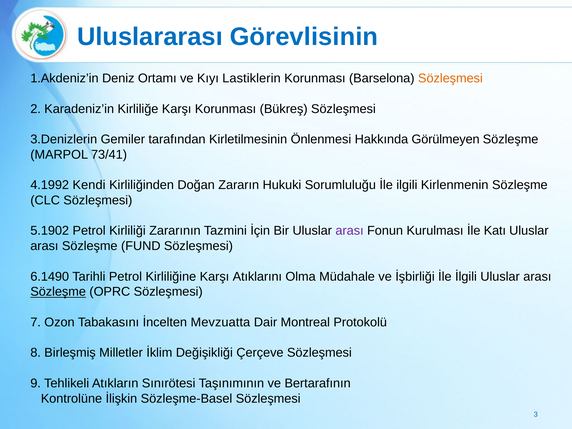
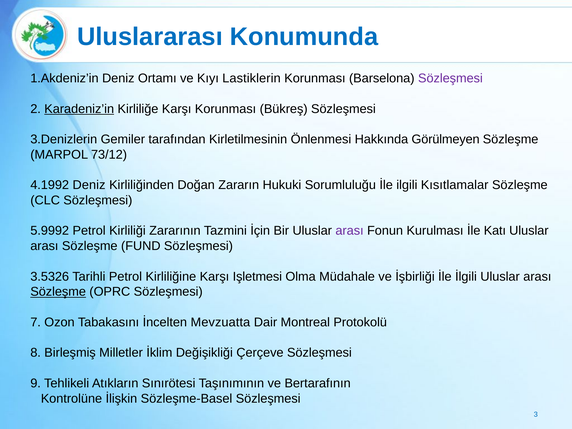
Görevlisinin: Görevlisinin -> Konumunda (304, 37)
Sözleşmesi colour: orange -> purple (450, 78)
Karadeniz’in underline: none -> present (79, 109)
73/41: 73/41 -> 73/12 (109, 155)
4.1992 Kendi: Kendi -> Deniz (89, 185)
Kirlenmenin: Kirlenmenin -> Kısıtlamalar (455, 185)
5.1902: 5.1902 -> 5.9992 (50, 231)
6.1490: 6.1490 -> 3.5326 (50, 277)
Atıklarını: Atıklarını -> Işletmesi (257, 277)
